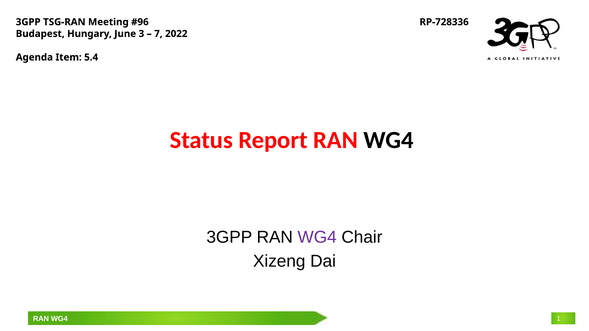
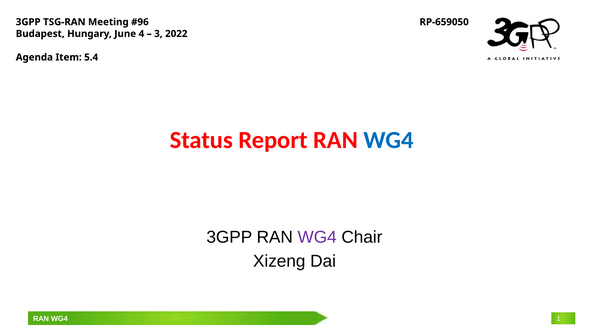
RP‑728336: RP‑728336 -> RP‑659050 (444, 22)
3: 3 -> 4 (141, 34)
7: 7 -> 3 (158, 34)
WG4 colour: black -> blue (389, 140)
